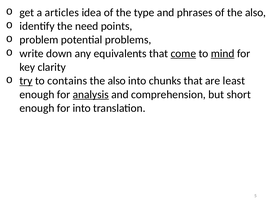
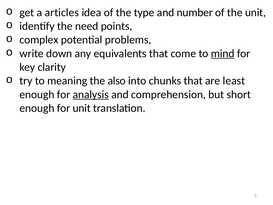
phrases: phrases -> number (195, 12)
of the also: also -> unit (255, 12)
problem: problem -> complex (39, 40)
come underline: present -> none (183, 53)
try underline: present -> none (26, 81)
contains: contains -> meaning (67, 81)
for into: into -> unit (82, 108)
